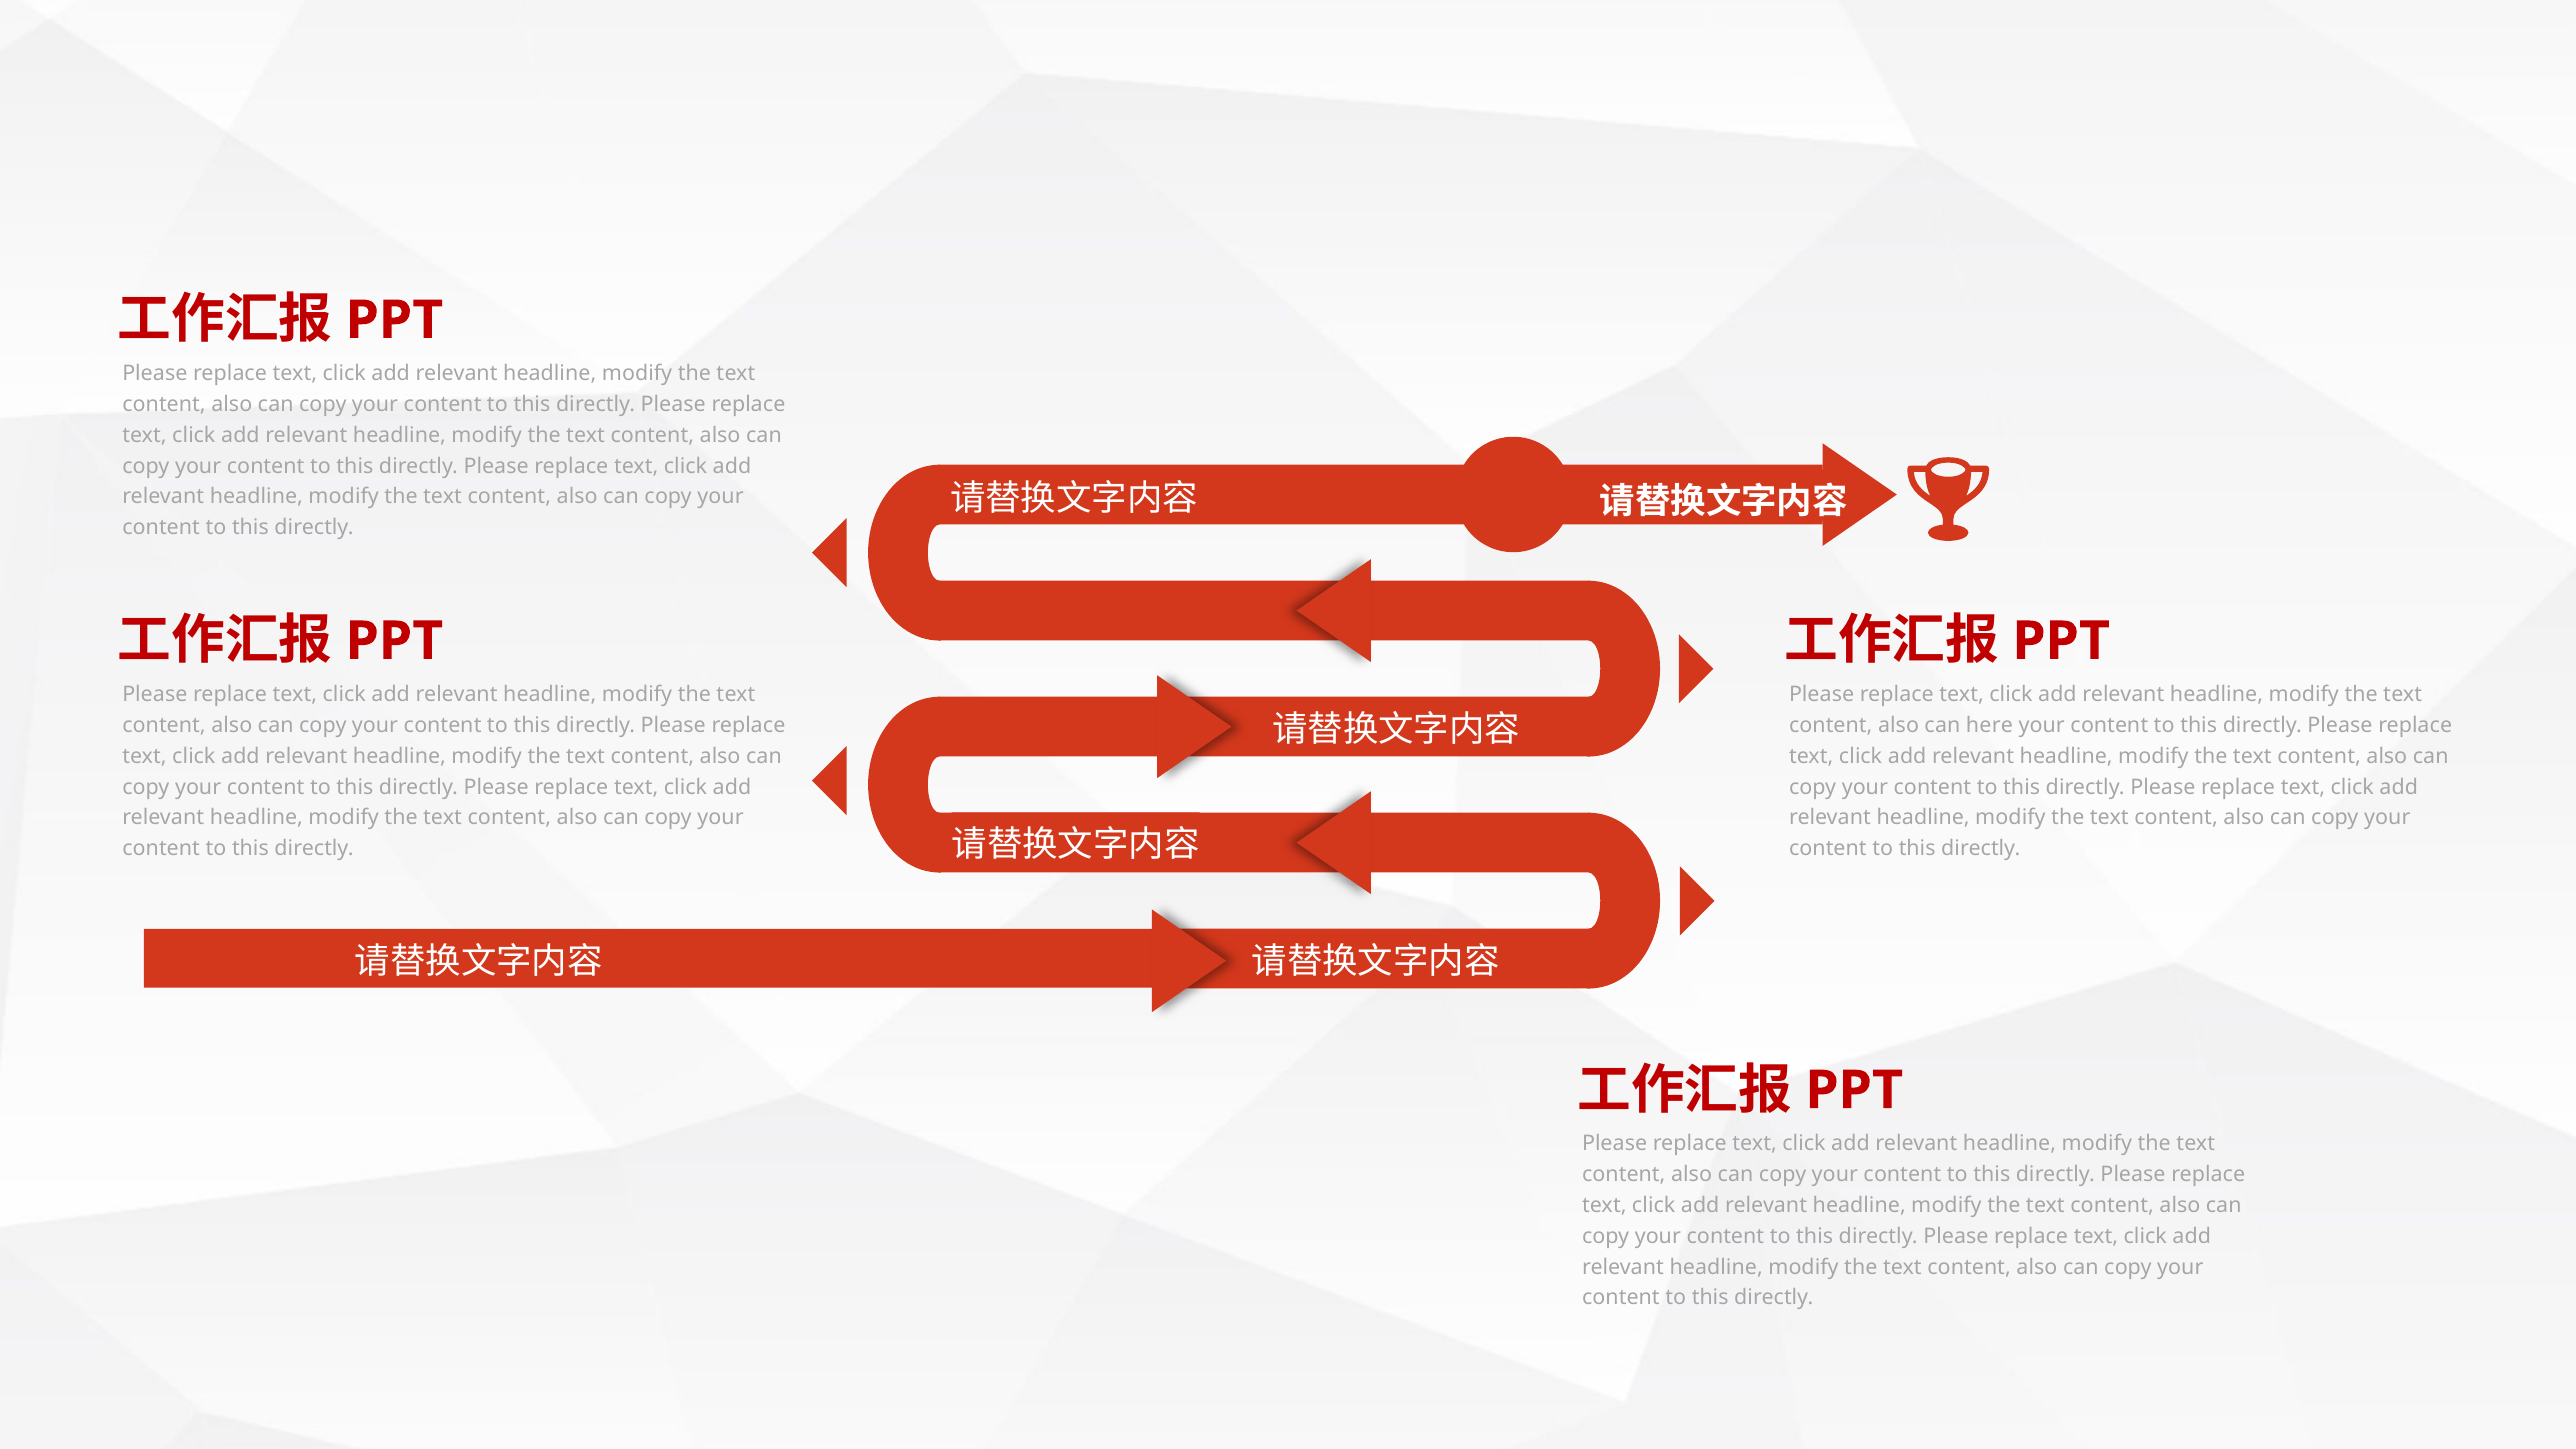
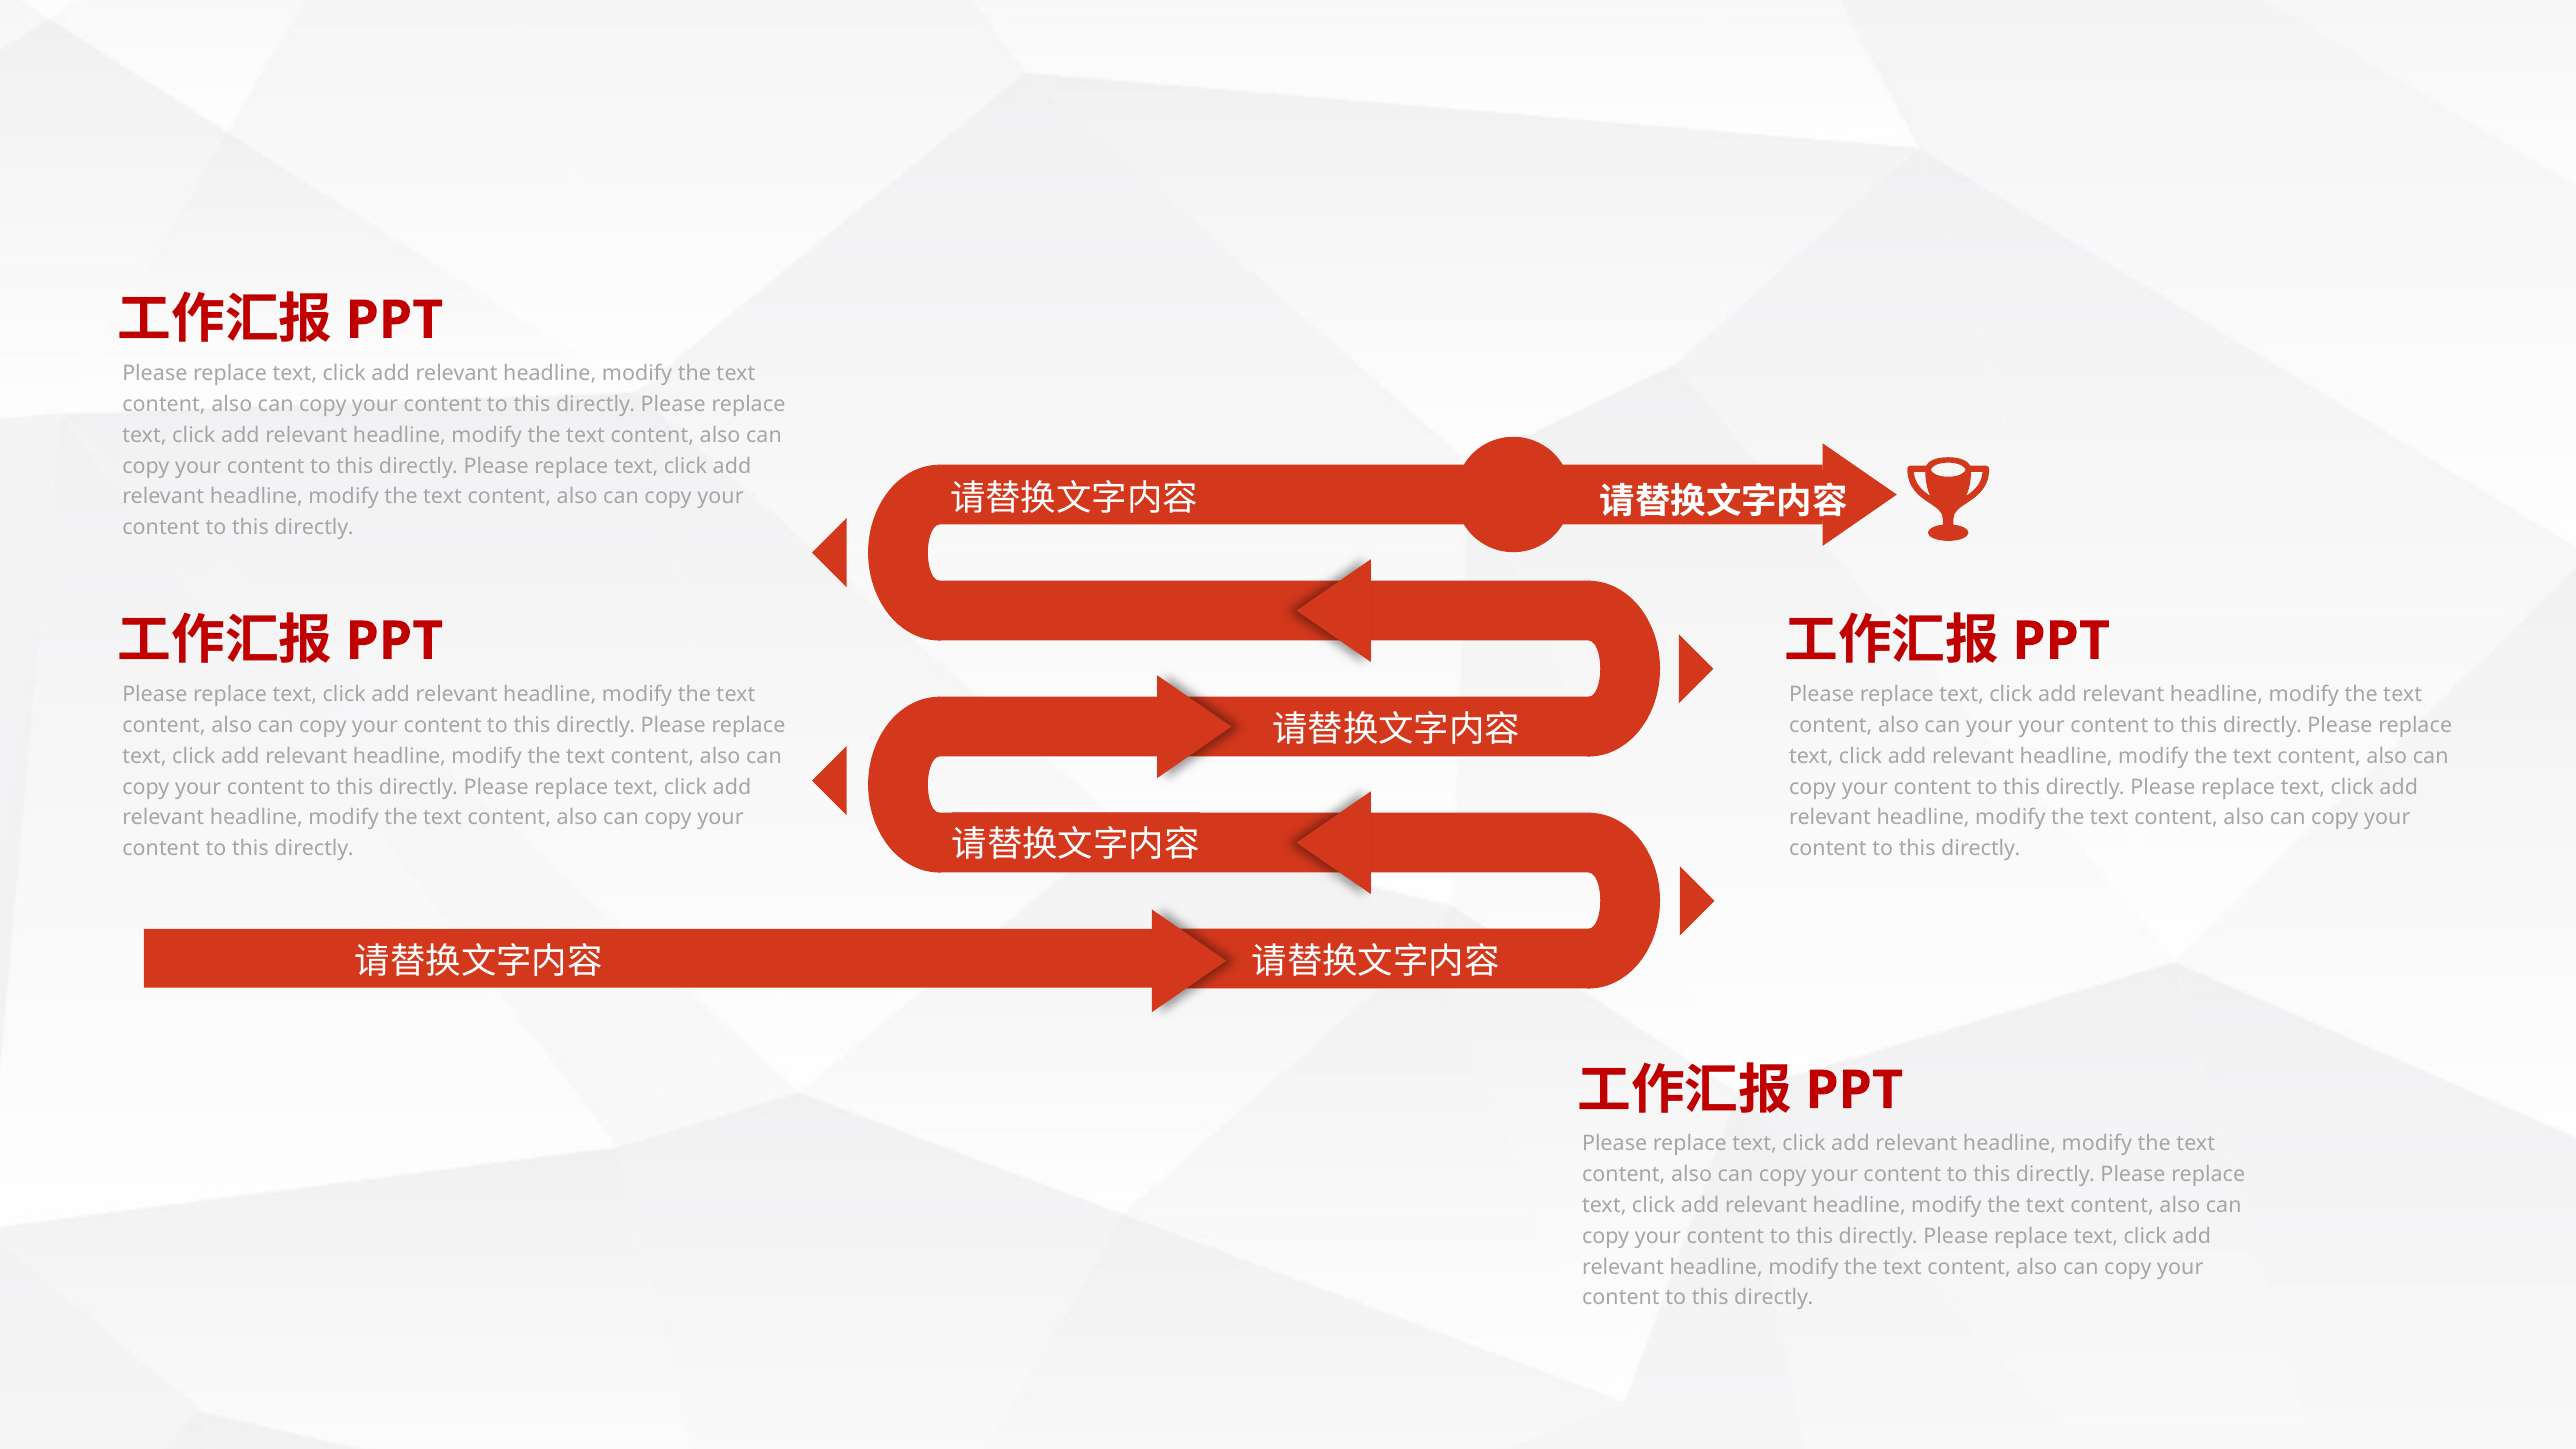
can here: here -> your (1989, 725)
